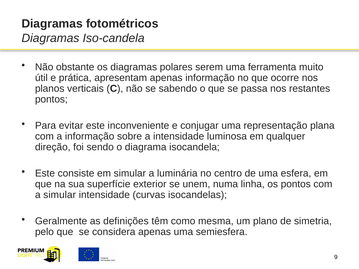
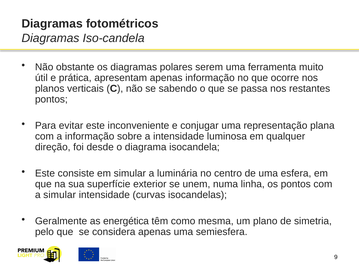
sendo: sendo -> desde (100, 147)
definições: definições -> energética (126, 221)
